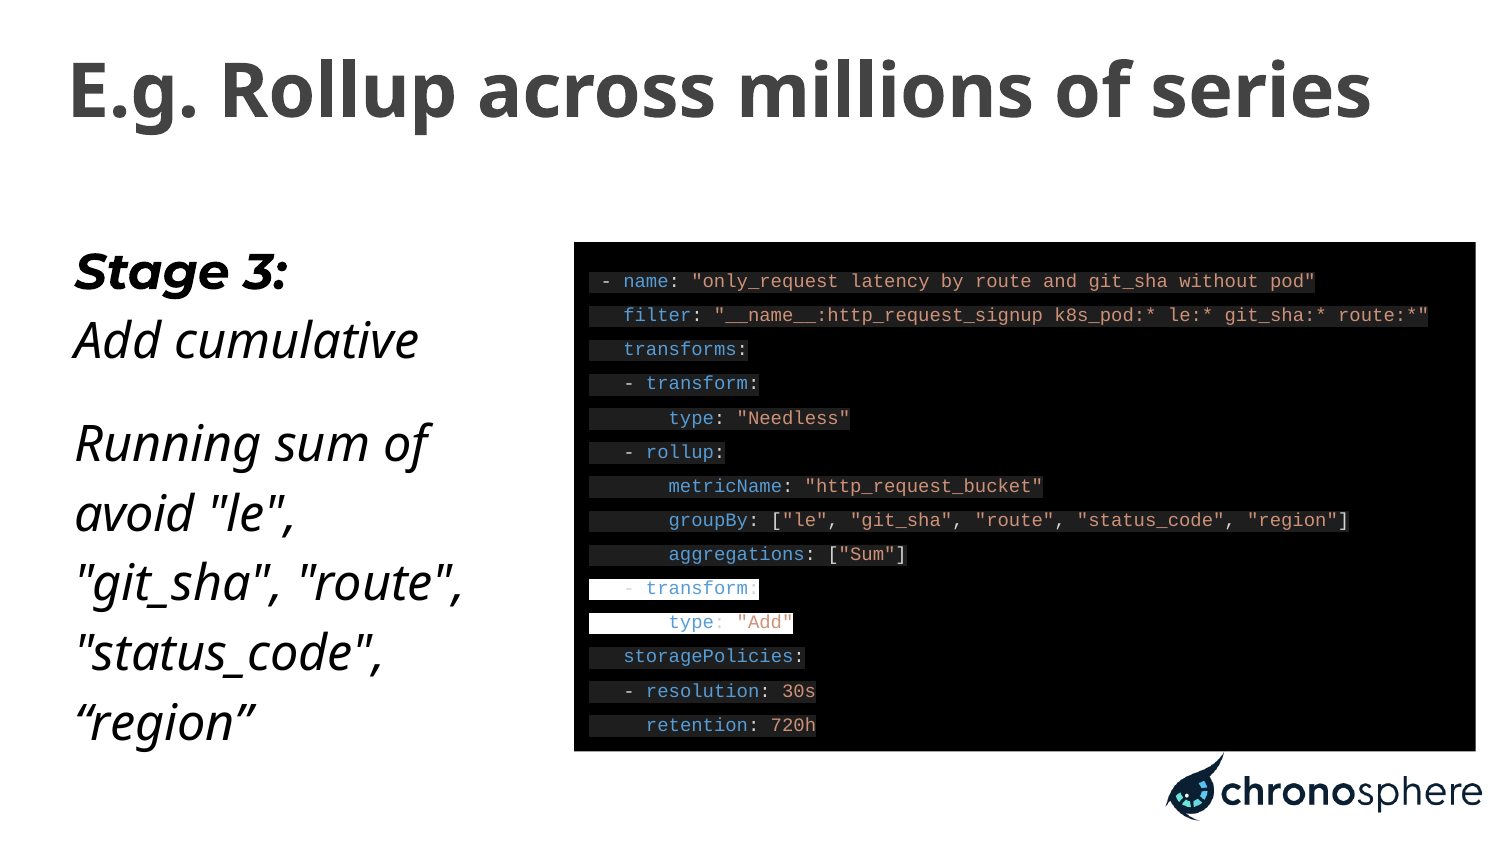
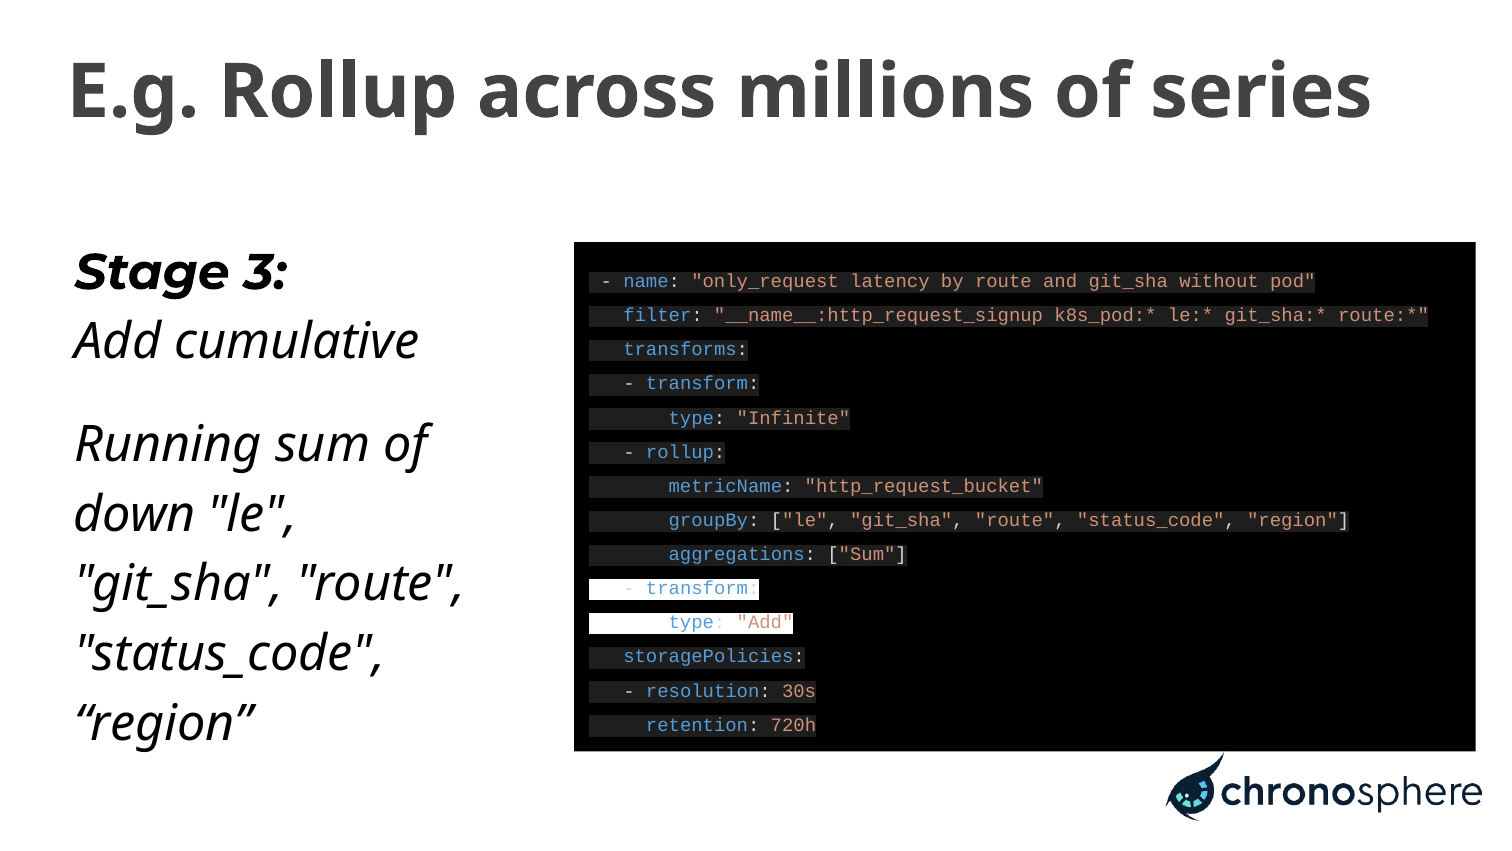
Needless: Needless -> Infinite (793, 418)
avoid: avoid -> down (135, 514)
